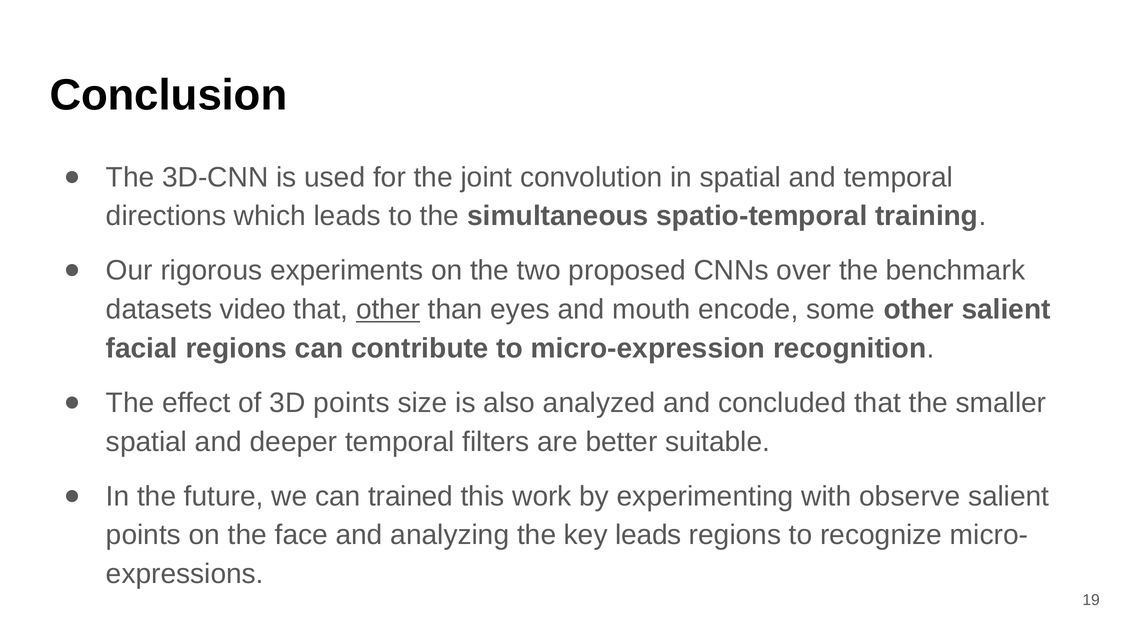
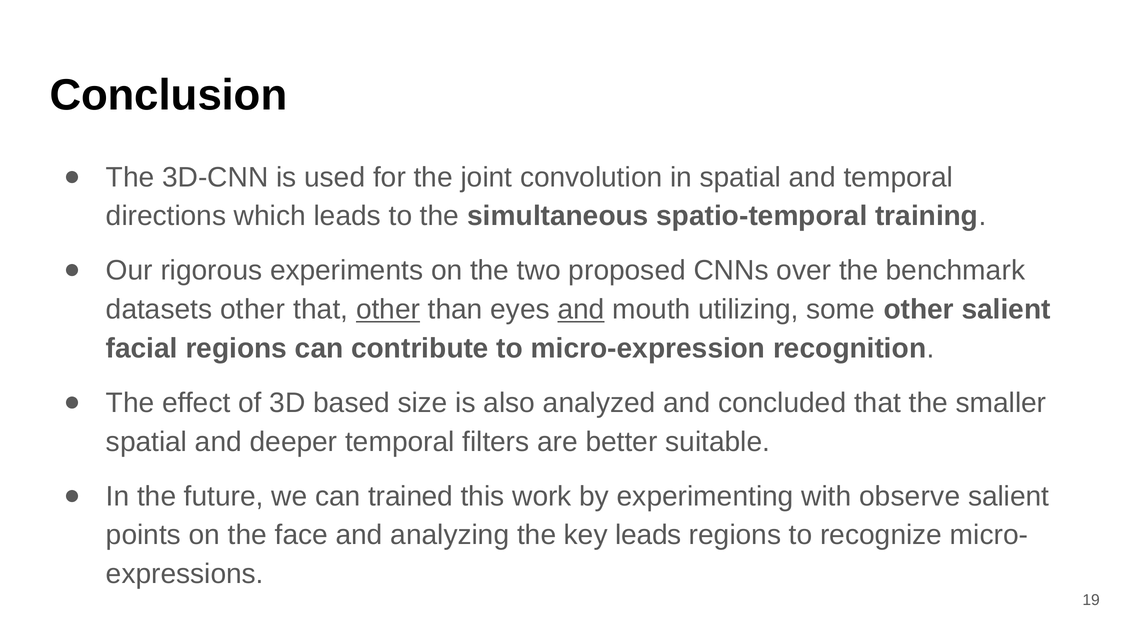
datasets video: video -> other (253, 309)
and underline: none -> present (581, 309)
encode: encode -> utilizing (748, 309)
3D points: points -> based (352, 403)
